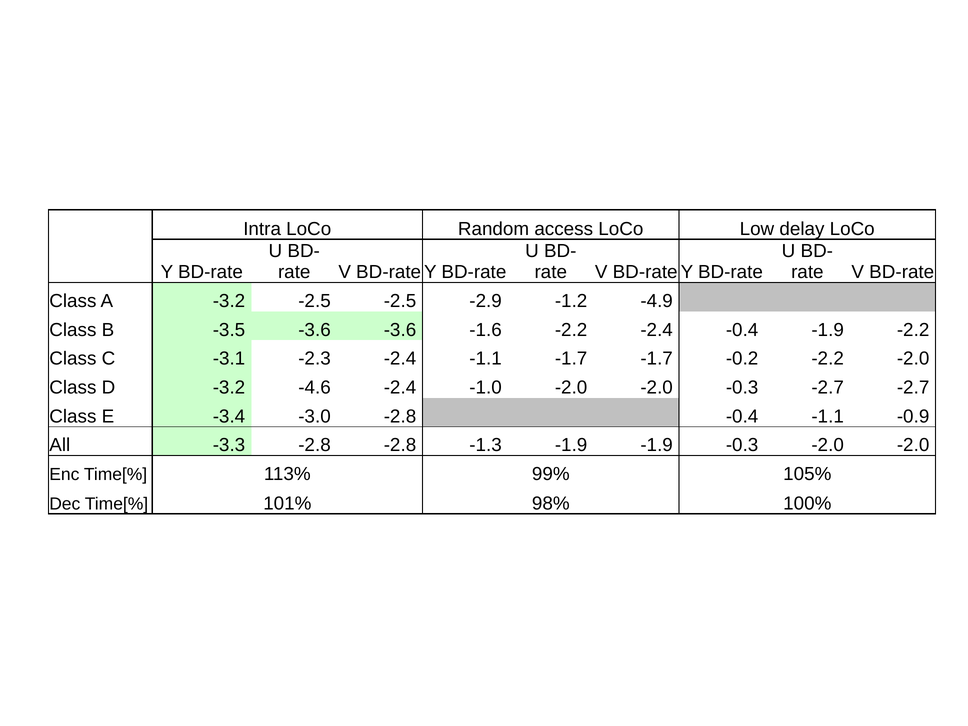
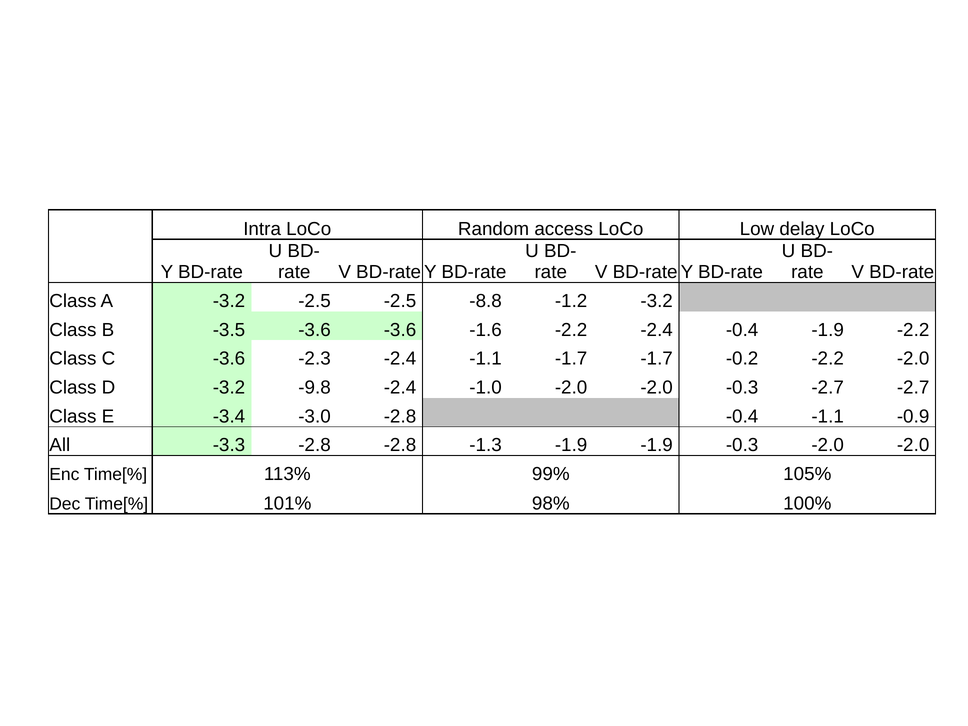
-2.9: -2.9 -> -8.8 (486, 301)
-1.2 -4.9: -4.9 -> -3.2 (657, 301)
C -3.1: -3.1 -> -3.6 (229, 359)
-4.6: -4.6 -> -9.8 (315, 388)
